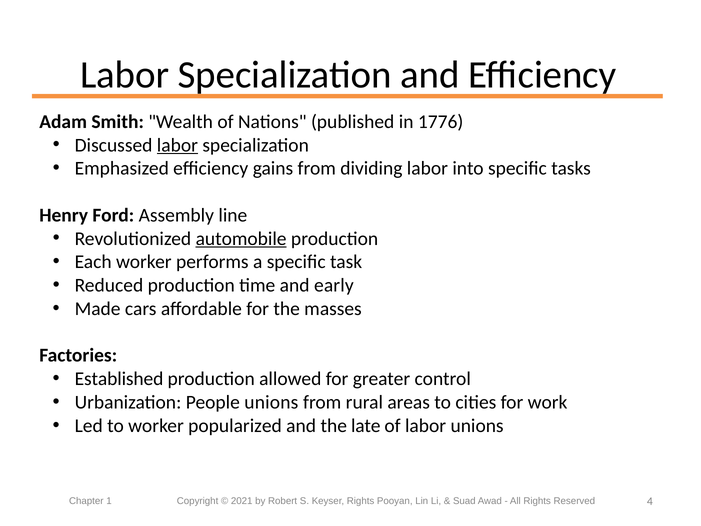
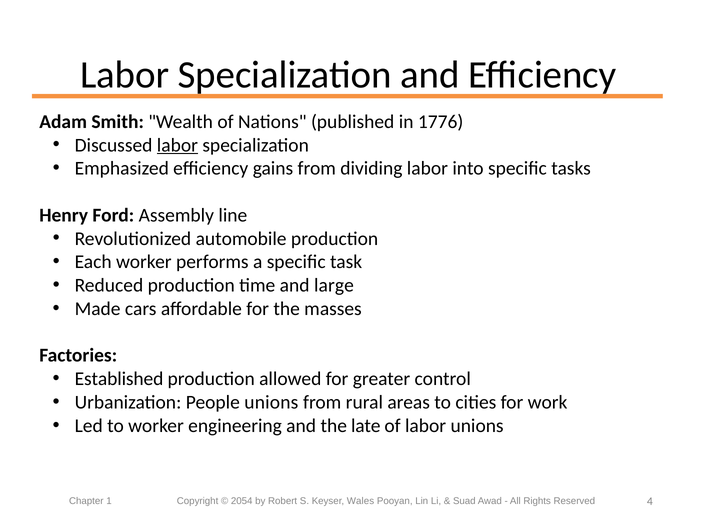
automobile underline: present -> none (241, 239)
early: early -> large (334, 285)
popularized: popularized -> engineering (235, 426)
2021: 2021 -> 2054 (242, 501)
Keyser Rights: Rights -> Wales (361, 501)
